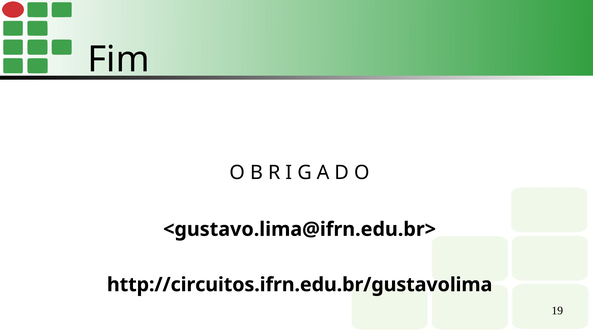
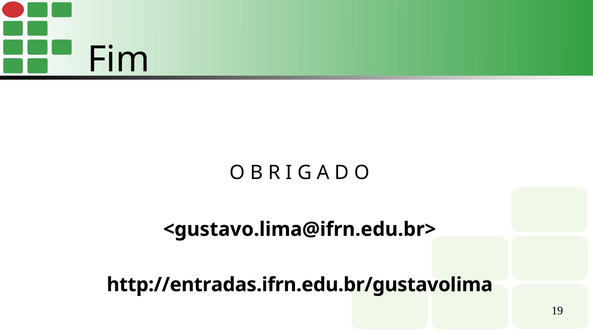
http://circuitos.ifrn.edu.br/gustavolima: http://circuitos.ifrn.edu.br/gustavolima -> http://entradas.ifrn.edu.br/gustavolima (300, 284)
